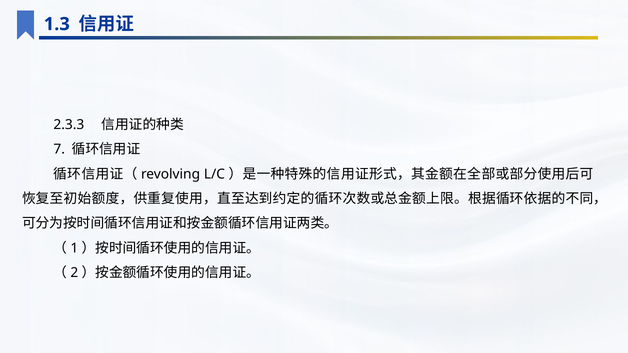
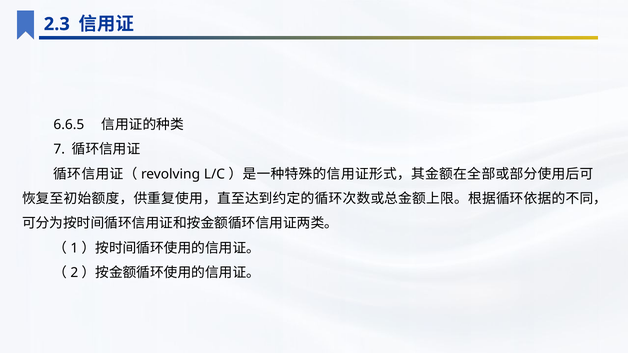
1.3: 1.3 -> 2.3 (57, 24)
2.3.3: 2.3.3 -> 6.6.5 (69, 125)
